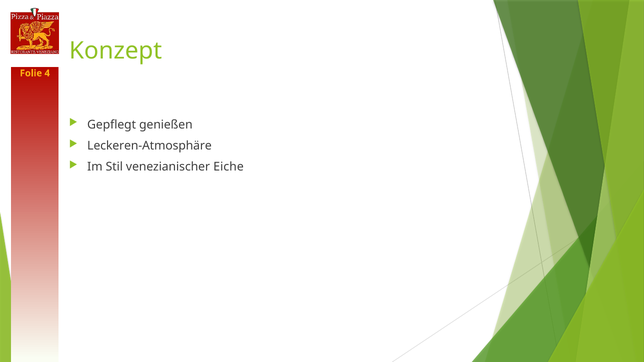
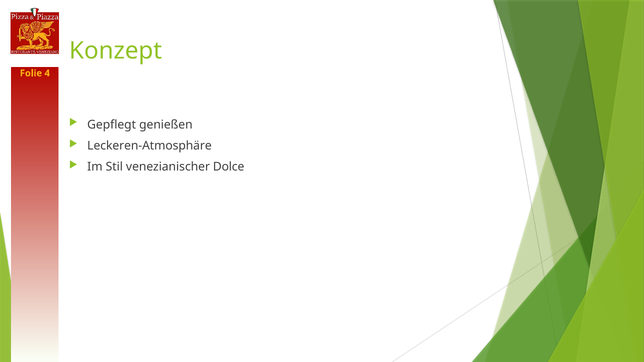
Eiche: Eiche -> Dolce (229, 167)
